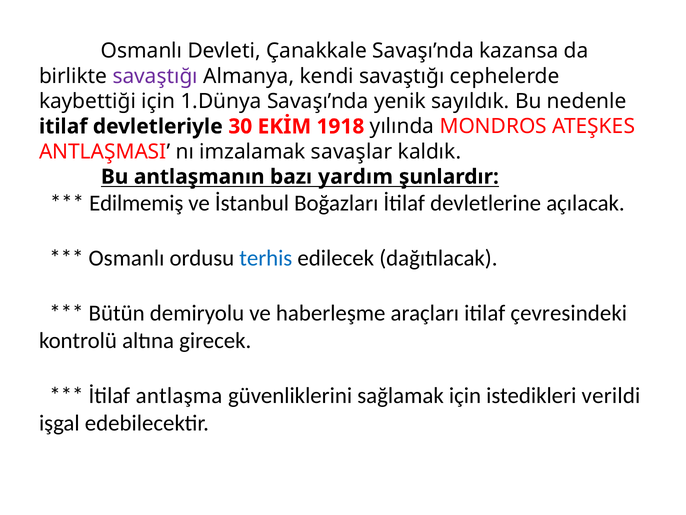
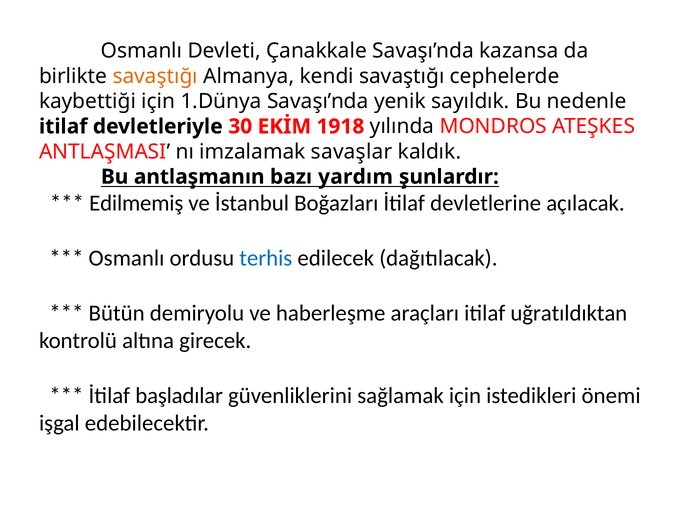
savaştığı colour: purple -> orange (155, 76)
çevresindeki: çevresindeki -> uğratıldıktan (569, 313)
antlaşma: antlaşma -> başladılar (179, 395)
verildi: verildi -> önemi (611, 395)
